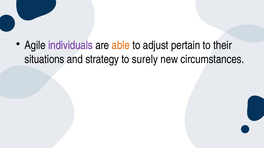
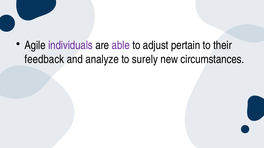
able colour: orange -> purple (121, 46)
situations: situations -> feedback (44, 59)
strategy: strategy -> analyze (102, 59)
